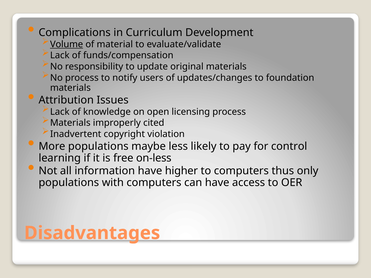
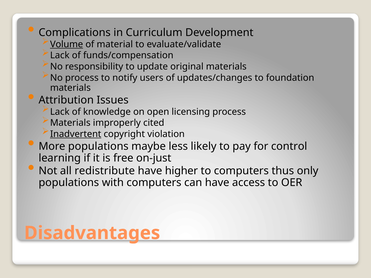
Inadvertent underline: none -> present (76, 134)
on-less: on-less -> on-just (154, 158)
information: information -> redistribute (105, 171)
